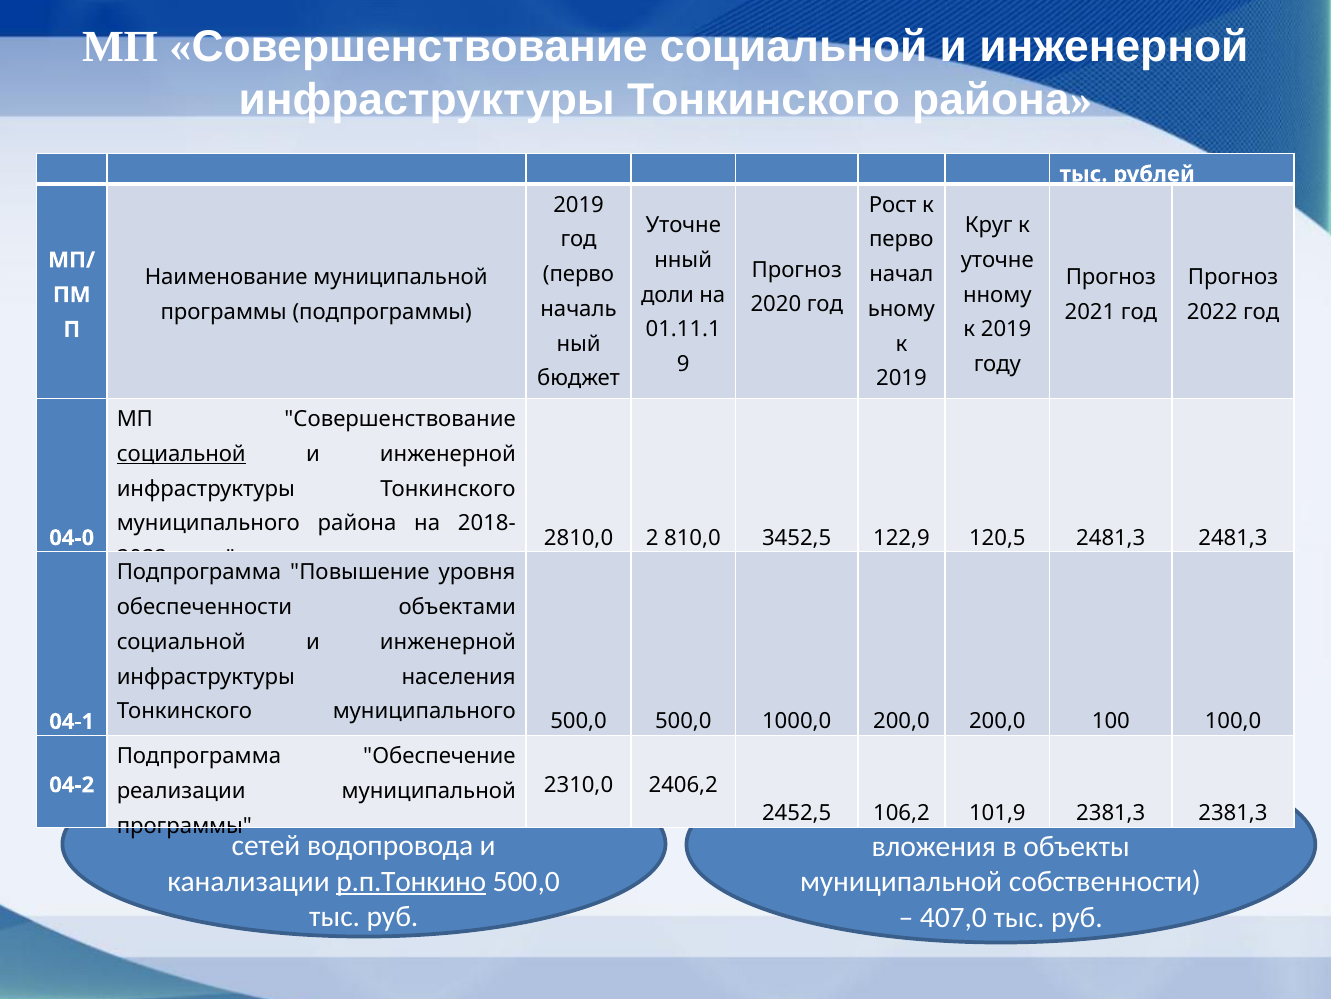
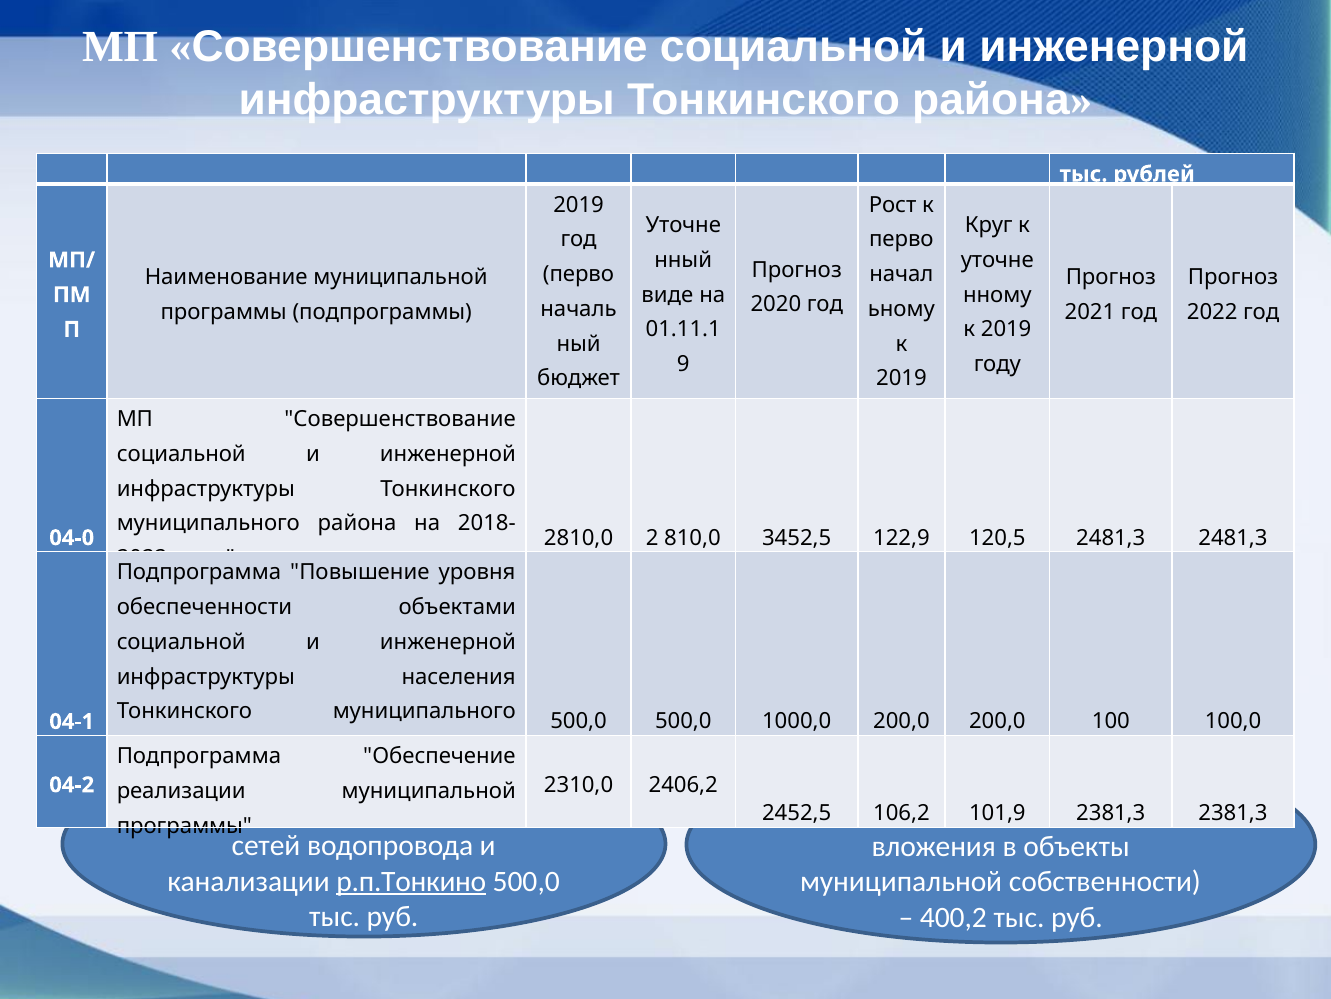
доли: доли -> виде (667, 295)
социальной underline: present -> none (181, 454)
407,0: 407,0 -> 400,2 (953, 917)
